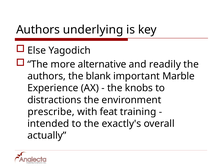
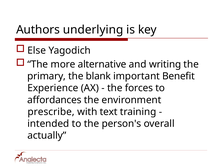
readily: readily -> writing (165, 64)
authors: authors -> primary (47, 76)
Marble: Marble -> Benefit (179, 76)
knobs: knobs -> forces (139, 88)
distractions: distractions -> affordances (54, 100)
feat: feat -> text (109, 111)
exactly's: exactly's -> person's (121, 123)
